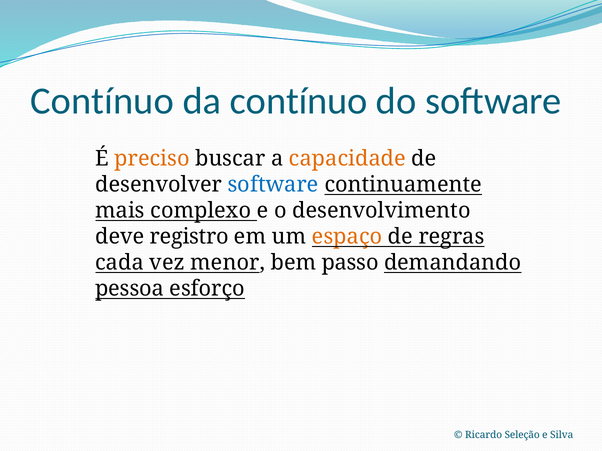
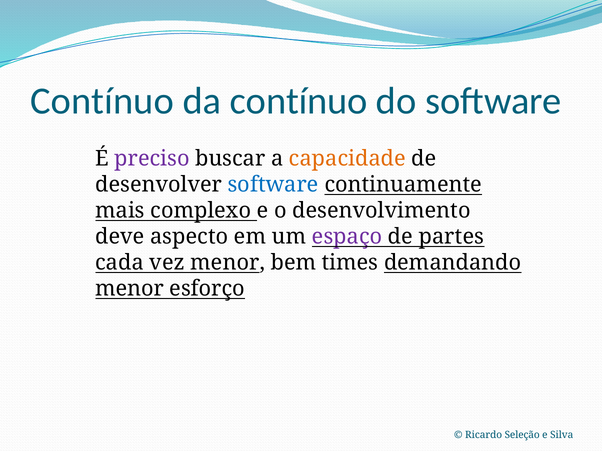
preciso colour: orange -> purple (152, 159)
registro: registro -> aspecto (189, 237)
espaço colour: orange -> purple (347, 237)
regras: regras -> partes (451, 237)
passo: passo -> times (350, 263)
pessoa: pessoa -> menor (130, 289)
